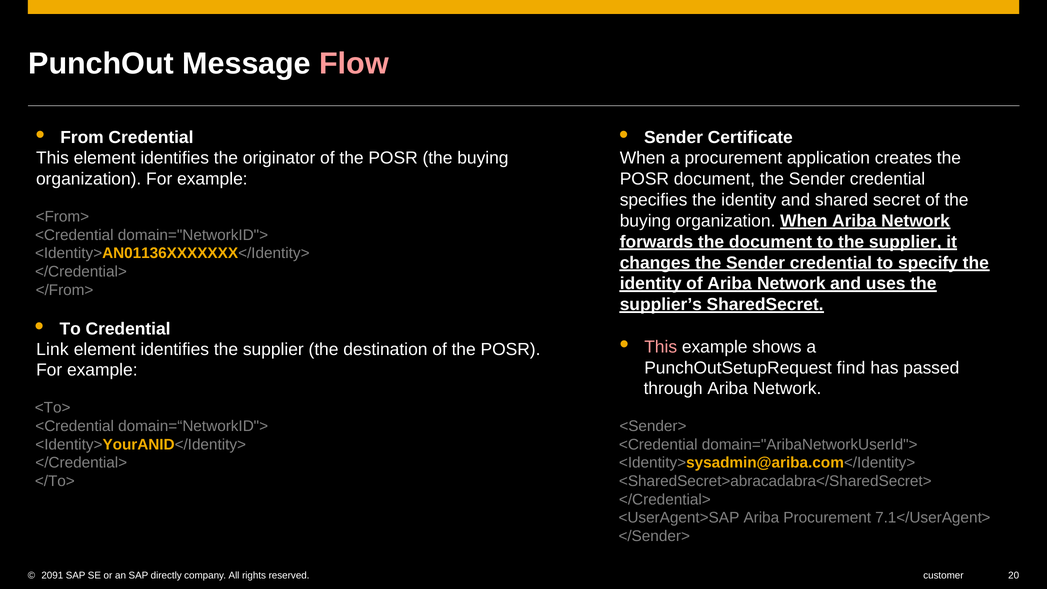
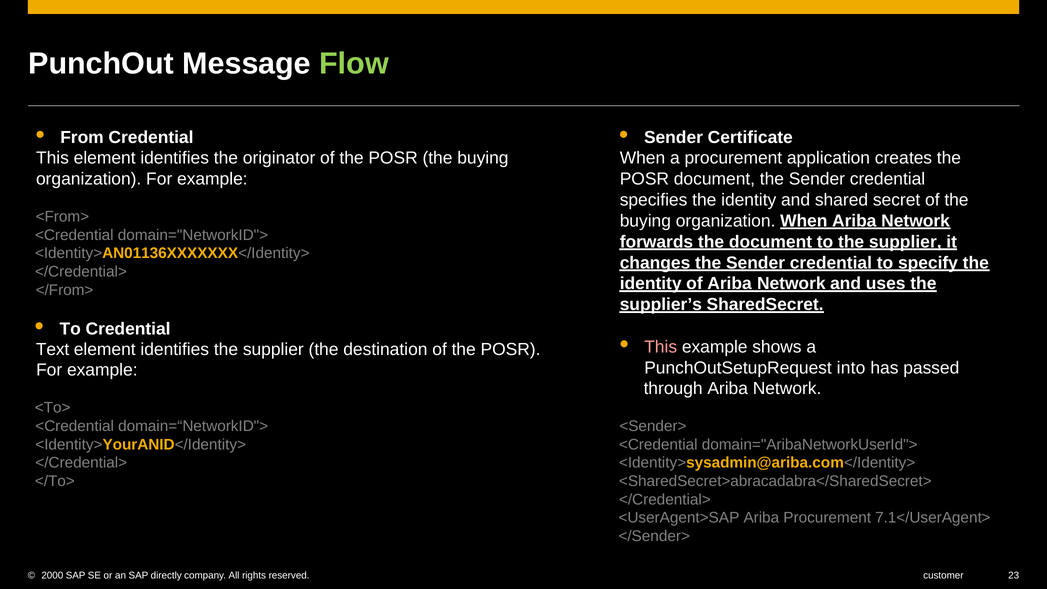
Flow colour: pink -> light green (354, 63)
Link: Link -> Text (53, 349)
find: find -> into (851, 368)
2091: 2091 -> 2000 (52, 576)
20: 20 -> 23 (1014, 576)
